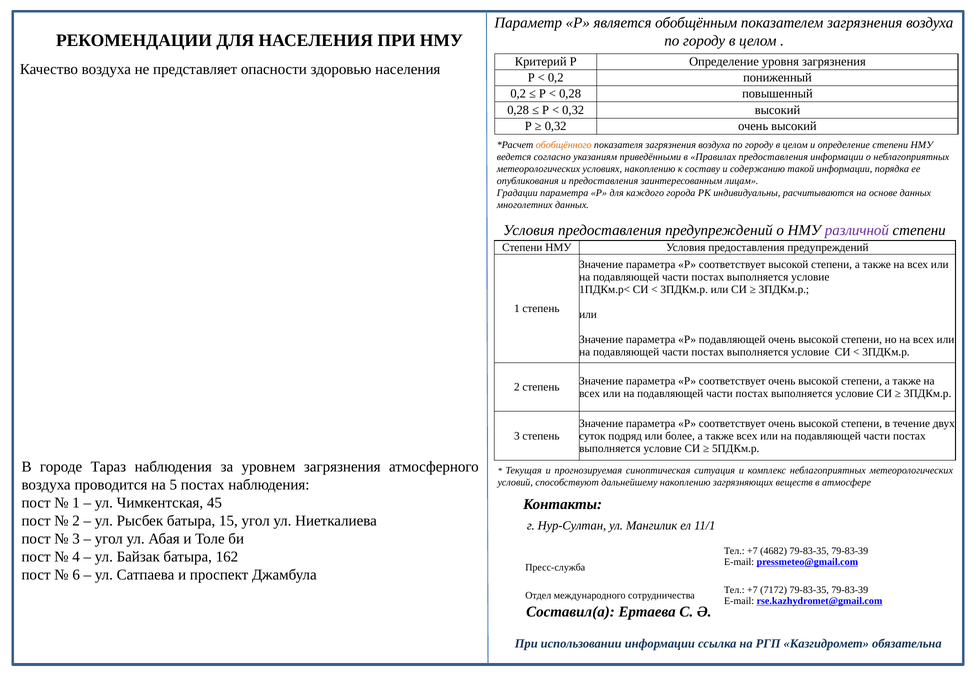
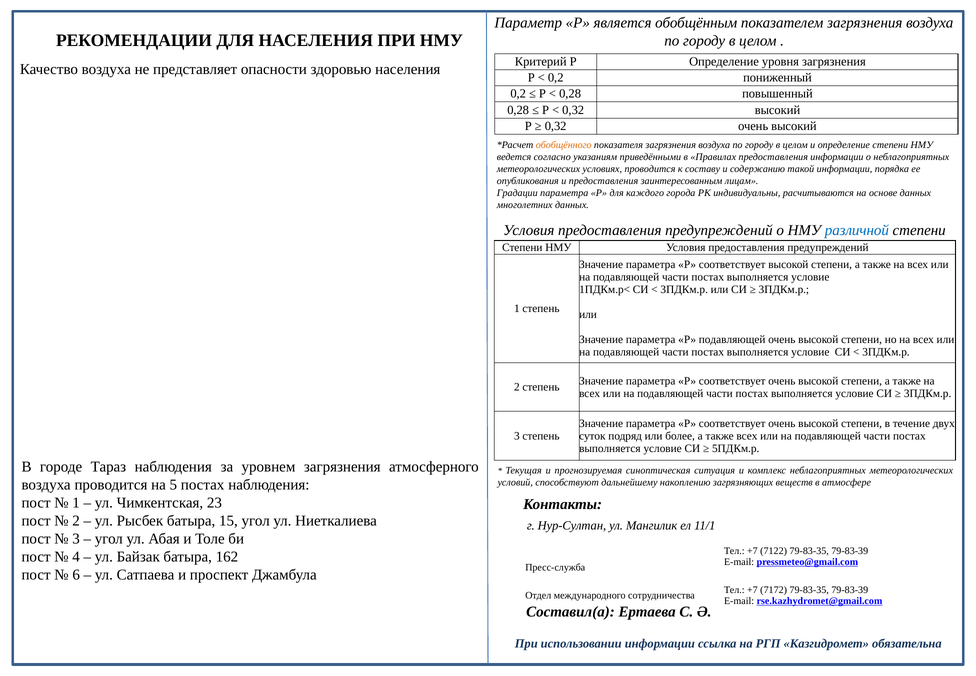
условиях накоплению: накоплению -> проводится (650, 169)
различной colour: purple -> blue (857, 230)
45: 45 -> 23 (214, 502)
4682: 4682 -> 7122 (774, 550)
